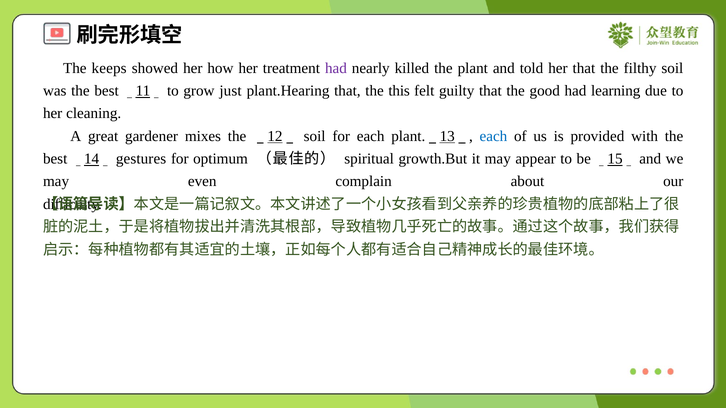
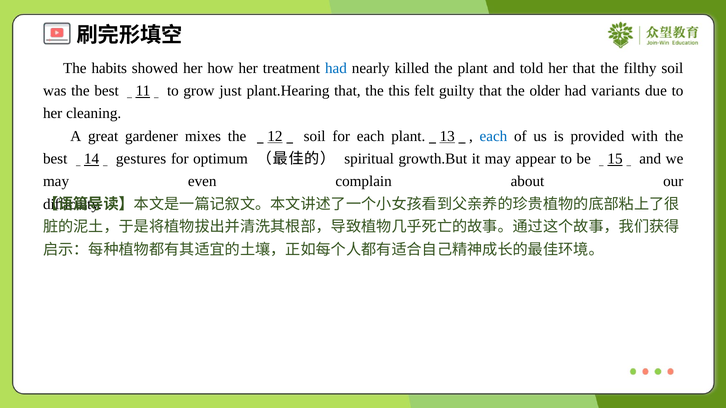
keeps: keeps -> habits (109, 68)
had colour: purple -> blue (336, 68)
good: good -> older (545, 91)
learning: learning -> variants (616, 91)
